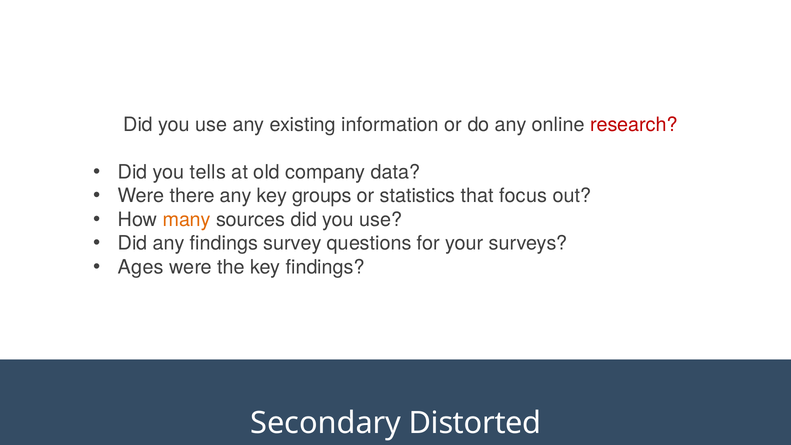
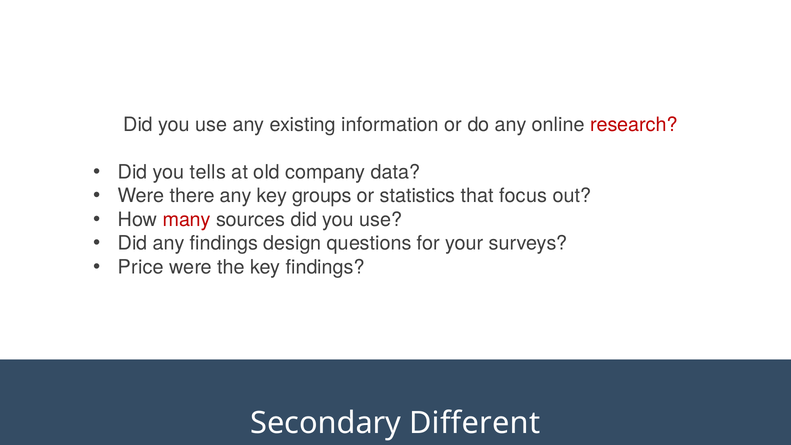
many colour: orange -> red (187, 220)
survey: survey -> design (292, 243)
Ages: Ages -> Price (141, 267)
Distorted: Distorted -> Different (475, 423)
